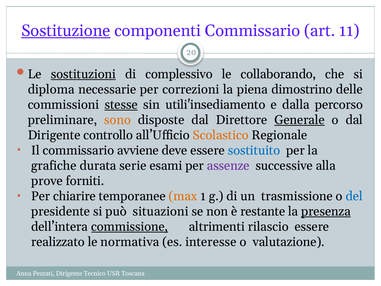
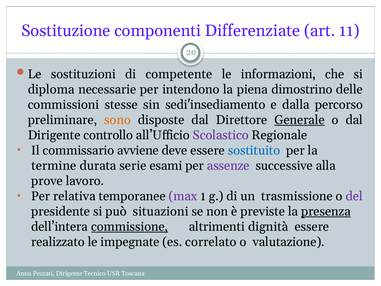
Sostituzione underline: present -> none (66, 31)
componenti Commissario: Commissario -> Differenziate (252, 31)
sostituzioni underline: present -> none (83, 74)
complessivo: complessivo -> competente (179, 74)
collaborando: collaborando -> informazioni (278, 74)
correzioni: correzioni -> intendono (191, 89)
stesse underline: present -> none (121, 104)
utili'insediamento: utili'insediamento -> sedi'insediamento (215, 104)
Scolastico colour: orange -> purple (221, 135)
grafiche: grafiche -> termine (54, 165)
forniti: forniti -> lavoro (85, 181)
chiarire: chiarire -> relativa (74, 196)
max colour: orange -> purple (183, 196)
del colour: blue -> purple (354, 196)
restante: restante -> previste (263, 211)
rilascio: rilascio -> dignità (268, 226)
normativa: normativa -> impegnate (130, 242)
interesse: interesse -> correlato (211, 242)
